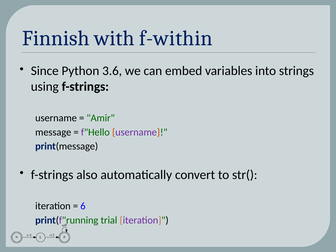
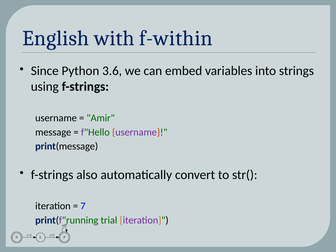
Finnish: Finnish -> English (56, 38)
6: 6 -> 7 (83, 206)
